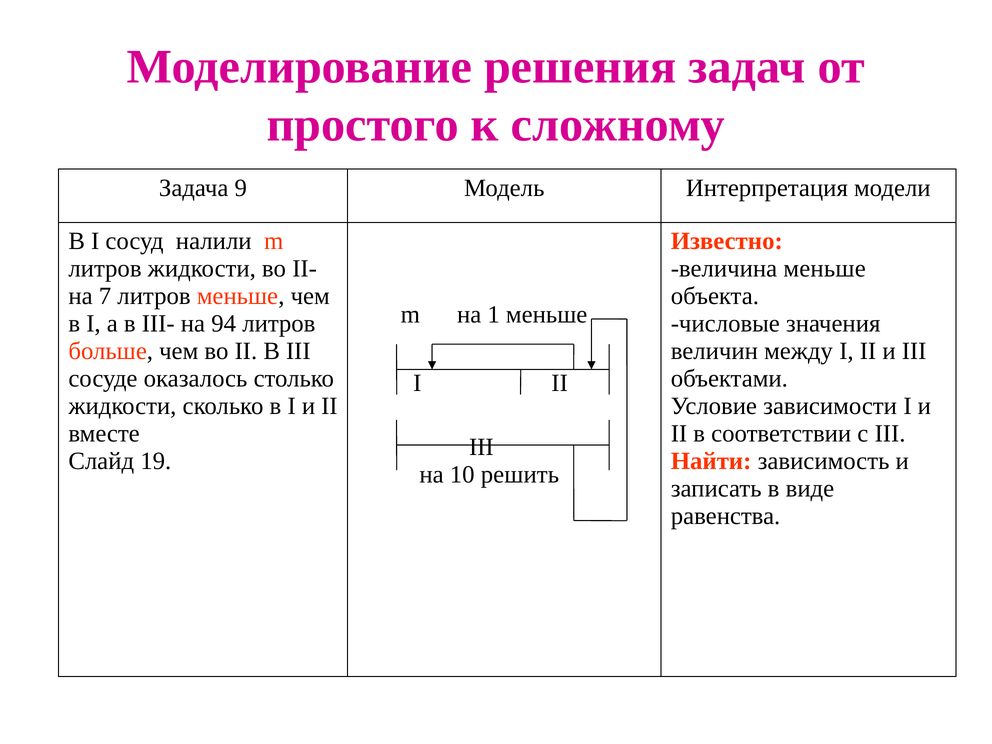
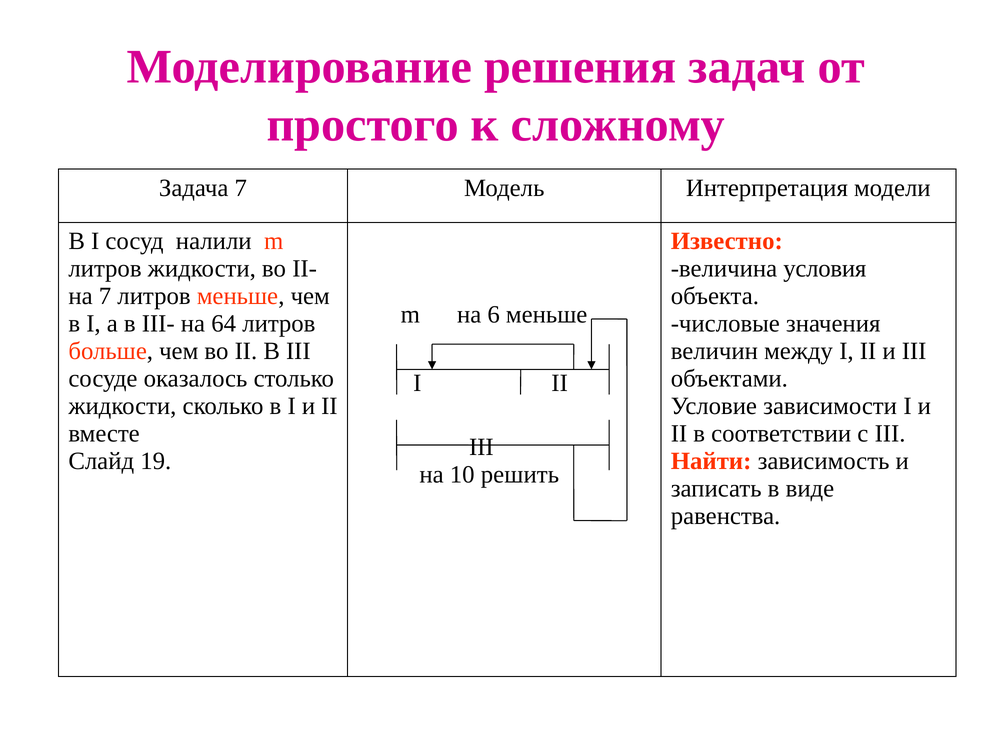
Задача 9: 9 -> 7 (241, 188)
величина меньше: меньше -> условия (825, 269)
1: 1 -> 6 (494, 315)
94: 94 -> 64 (224, 324)
